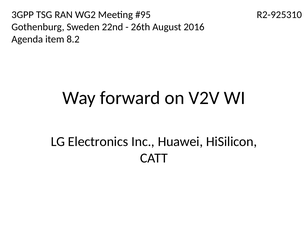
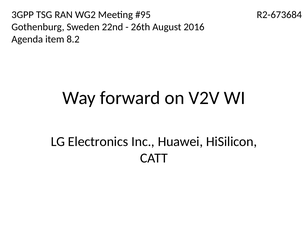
R2-925310: R2-925310 -> R2-673684 (279, 15)
